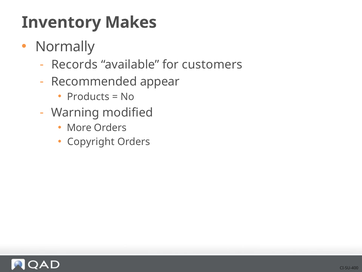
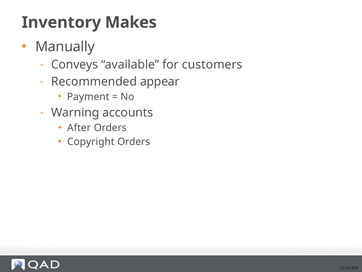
Normally: Normally -> Manually (65, 47)
Records: Records -> Conveys (75, 65)
Products: Products -> Payment (88, 97)
modified: modified -> accounts (128, 112)
More: More -> After (79, 128)
